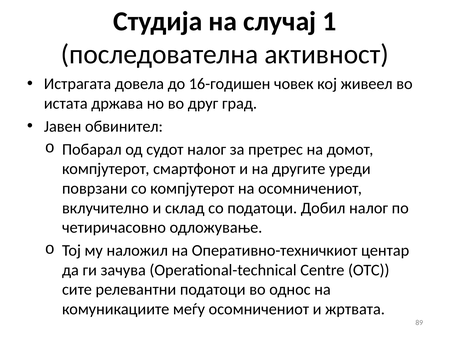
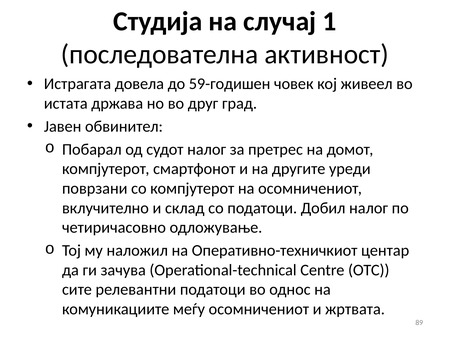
16-годишен: 16-годишен -> 59-годишен (230, 84)
